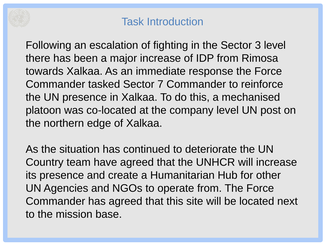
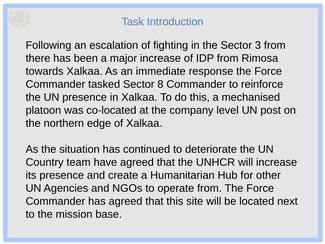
3 level: level -> from (275, 45)
7: 7 -> 8 (160, 84)
